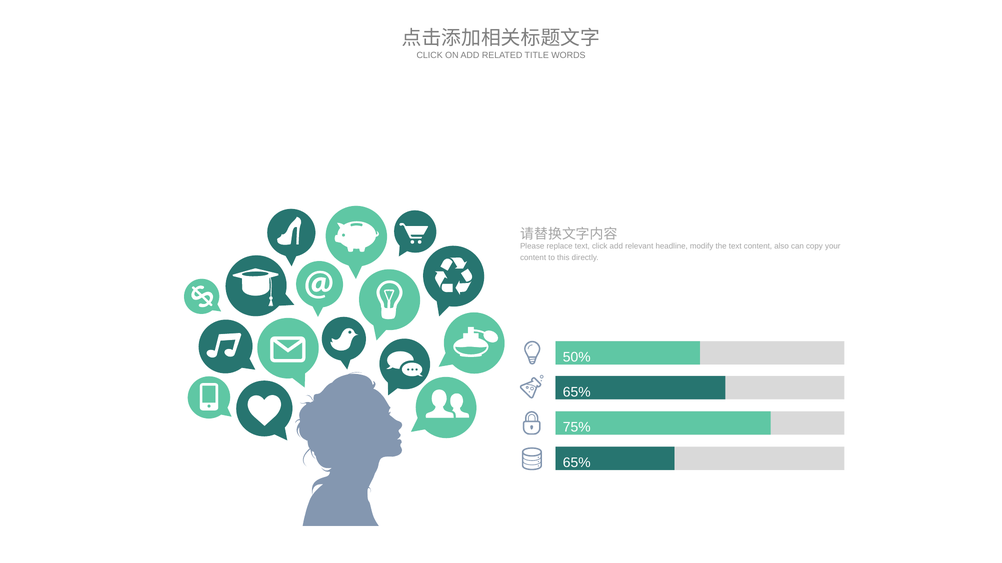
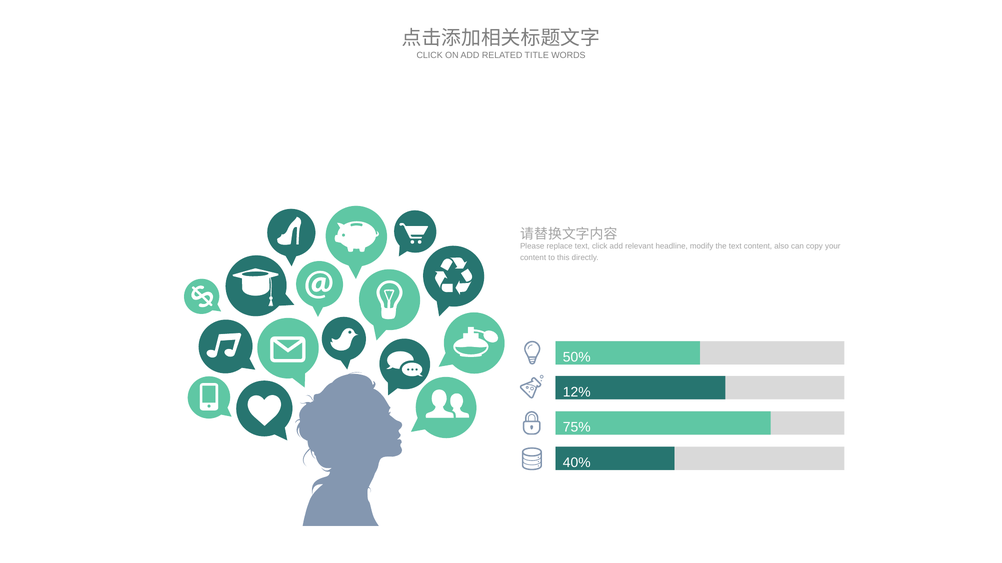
65%: 65% -> 12% (577, 392)
65%: 65% -> 40% (577, 463)
